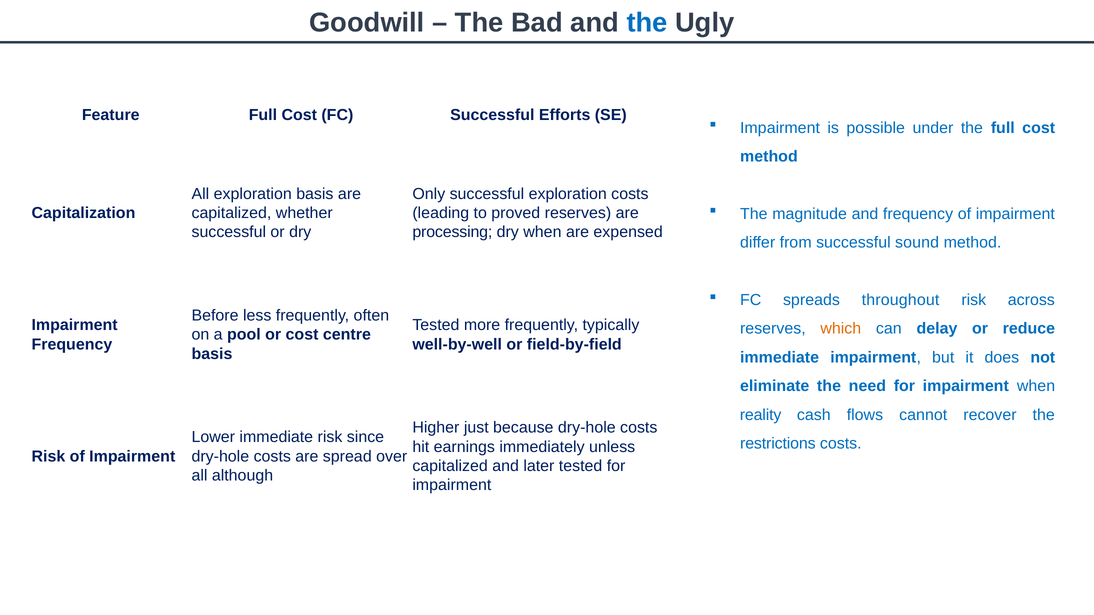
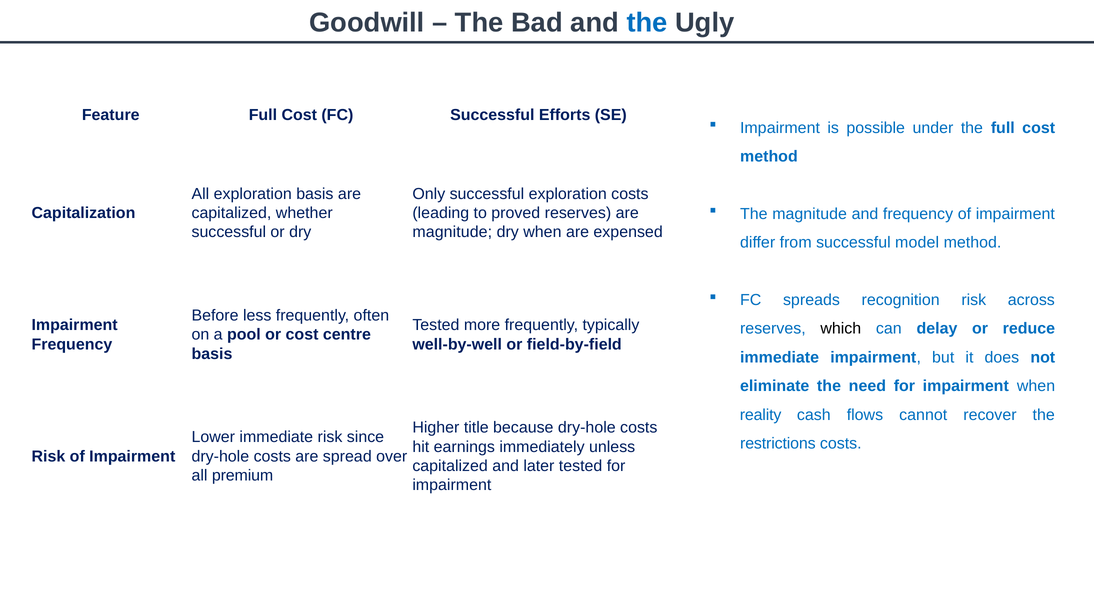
processing: processing -> magnitude (452, 232)
sound: sound -> model (917, 243)
throughout: throughout -> recognition (901, 300)
which colour: orange -> black (841, 329)
just: just -> title (476, 428)
although: although -> premium (243, 476)
